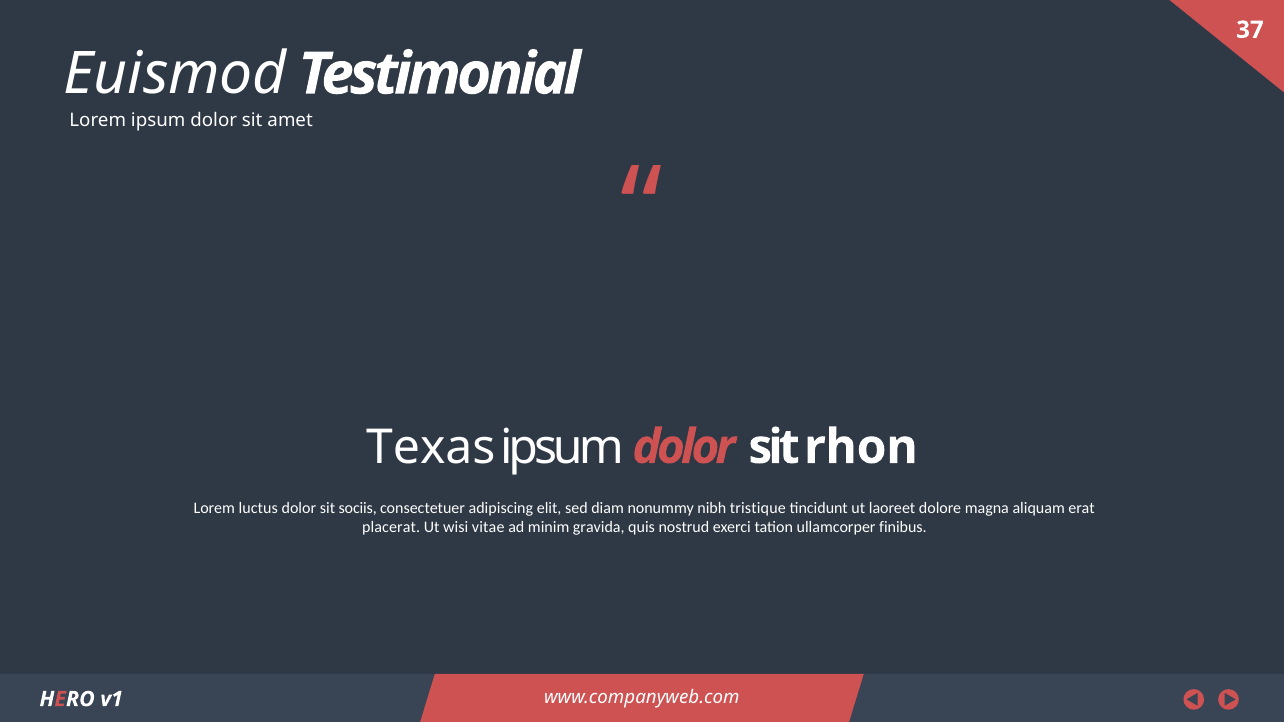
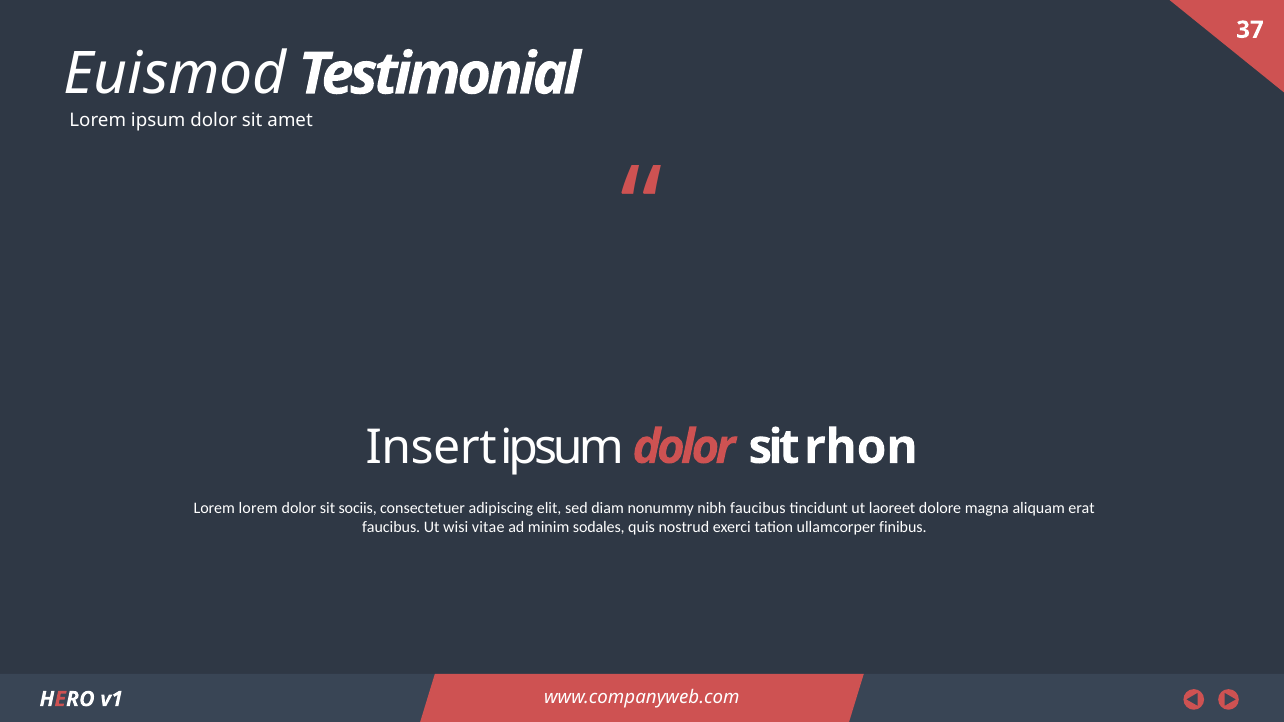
Texas: Texas -> Insert (431, 447)
Lorem luctus: luctus -> lorem (258, 508)
nibh tristique: tristique -> faucibus (758, 508)
placerat: placerat -> faucibus (391, 528)
gravida: gravida -> sodales (599, 528)
